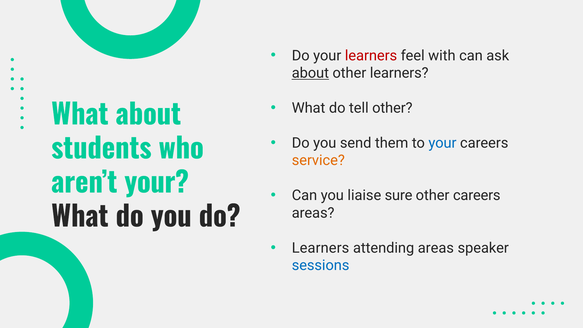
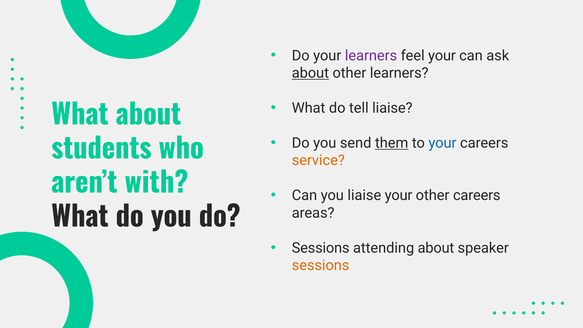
learners colour: red -> purple (371, 56)
feel with: with -> your (442, 56)
tell other: other -> liaise (392, 108)
them underline: none -> present (392, 143)
aren’t your: your -> with (156, 183)
liaise sure: sure -> your (399, 195)
Learners: Learners -> Sessions (321, 248)
attending areas: areas -> about (436, 248)
sessions colour: blue -> orange (321, 265)
